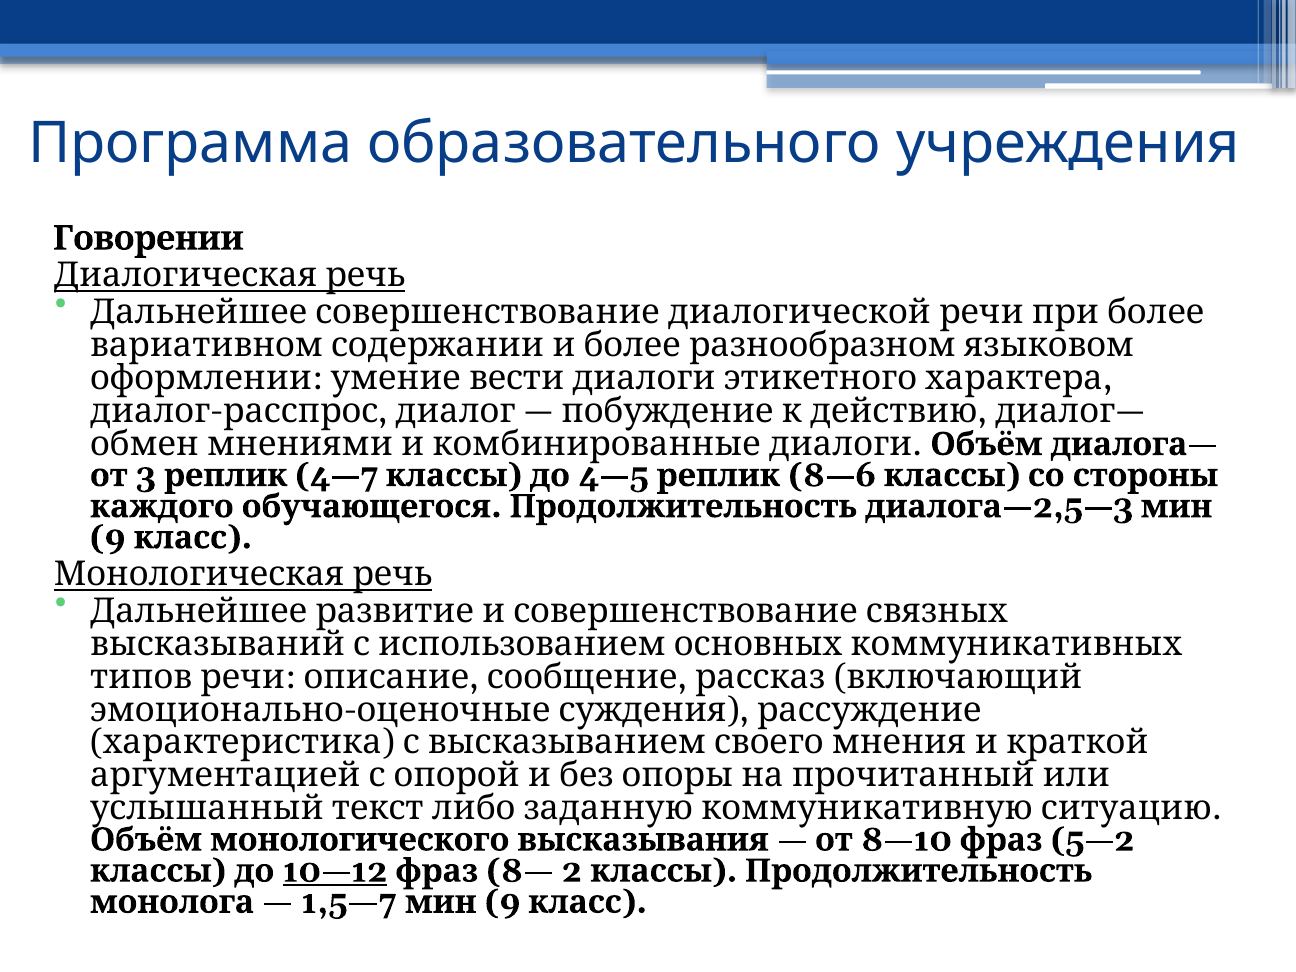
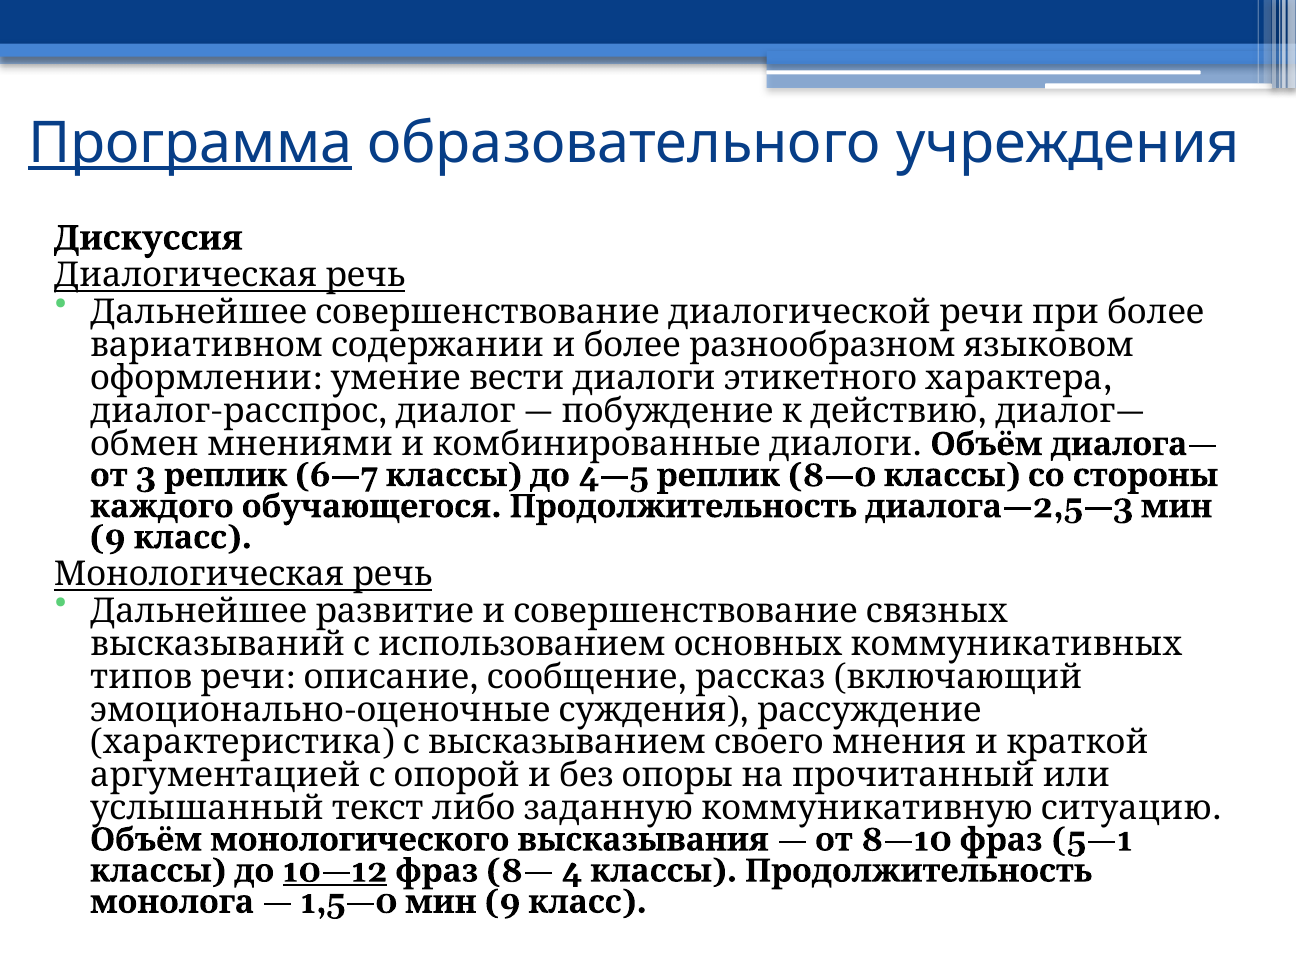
Программа underline: none -> present (190, 143)
Говорении: Говорении -> Дискуссия (148, 238)
4—7: 4—7 -> 6—7 (337, 475)
8—6: 8—6 -> 8—0 (833, 475)
5—2: 5—2 -> 5—1 (1092, 840)
2: 2 -> 4 (572, 871)
1,5—7: 1,5—7 -> 1,5—0 (349, 902)
